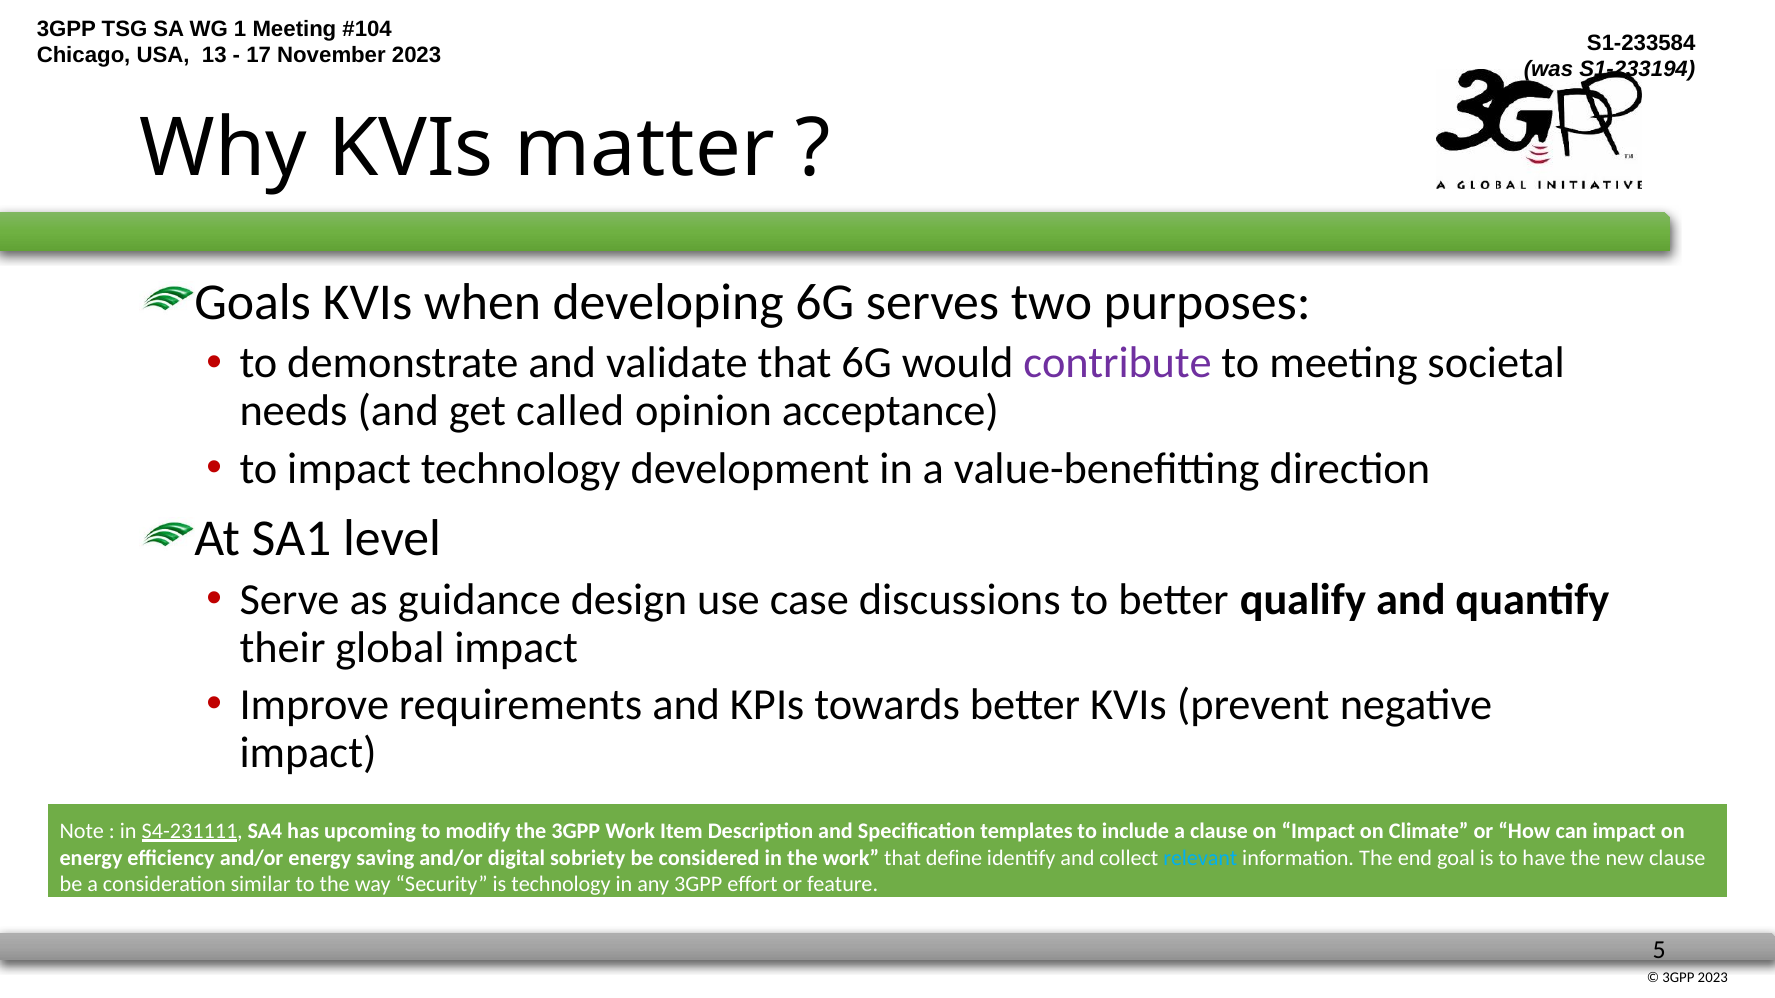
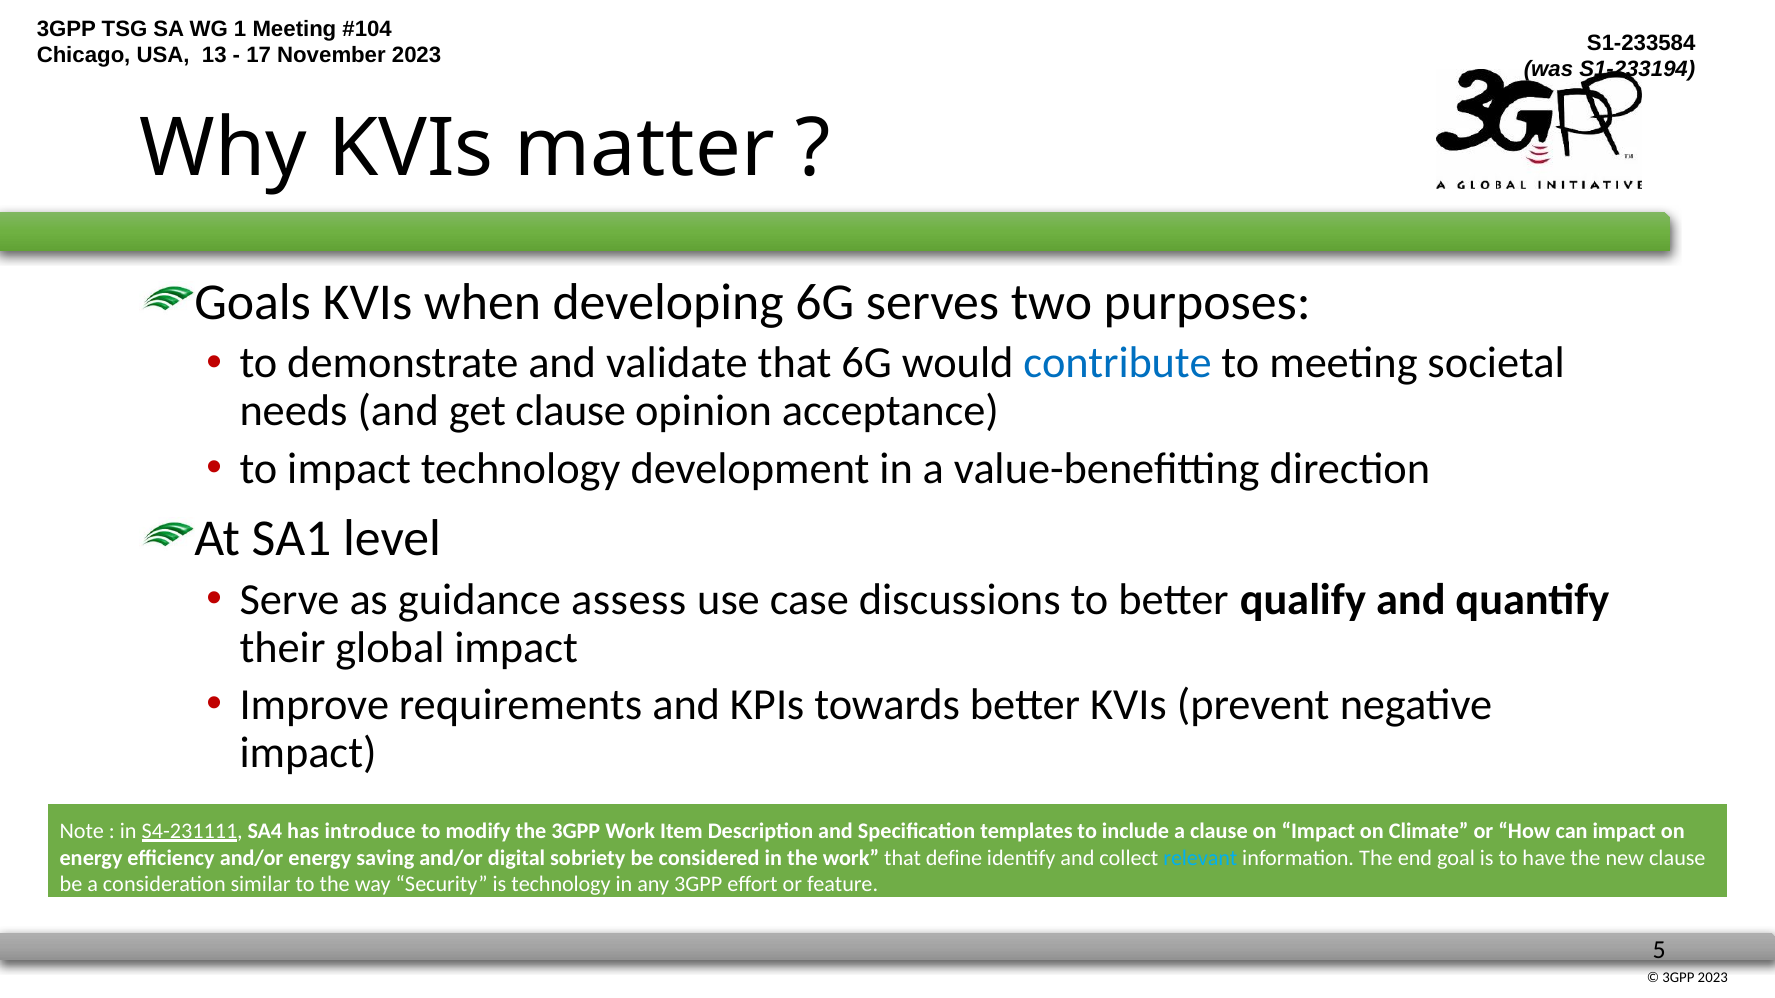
contribute colour: purple -> blue (1118, 363)
get called: called -> clause (571, 411)
design: design -> assess (629, 600)
upcoming: upcoming -> introduce (370, 831)
